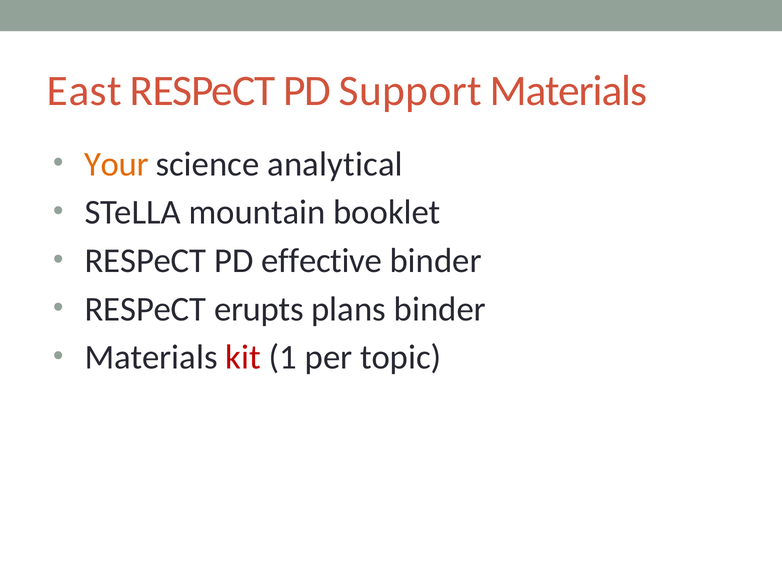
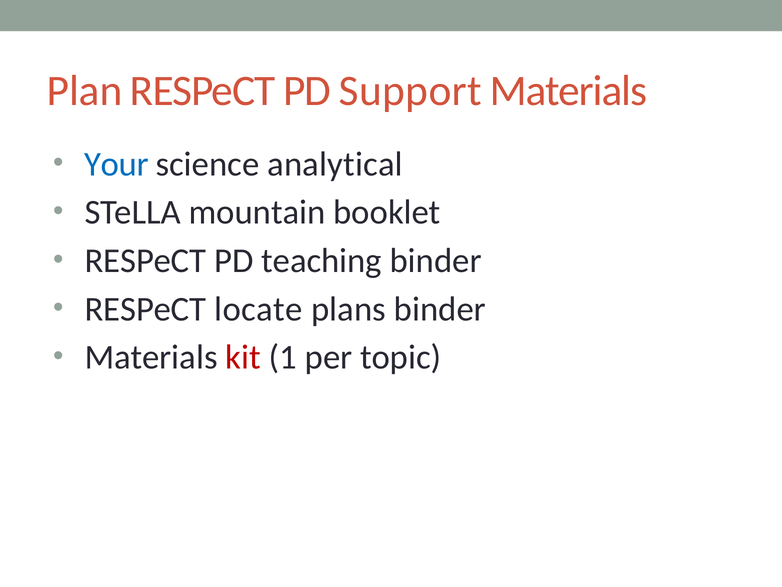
East: East -> Plan (85, 91)
Your colour: orange -> blue (116, 164)
effective: effective -> teaching (322, 261)
erupts: erupts -> locate (259, 309)
